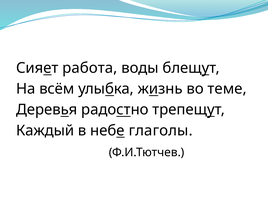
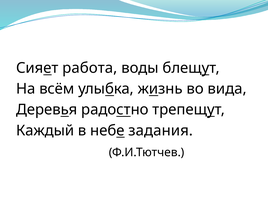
теме: теме -> вида (227, 89)
глаголы: глаголы -> задания (161, 130)
